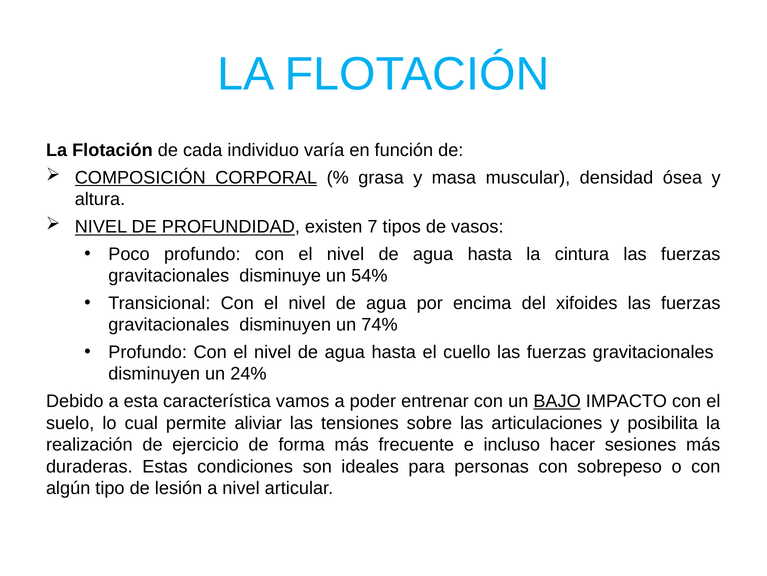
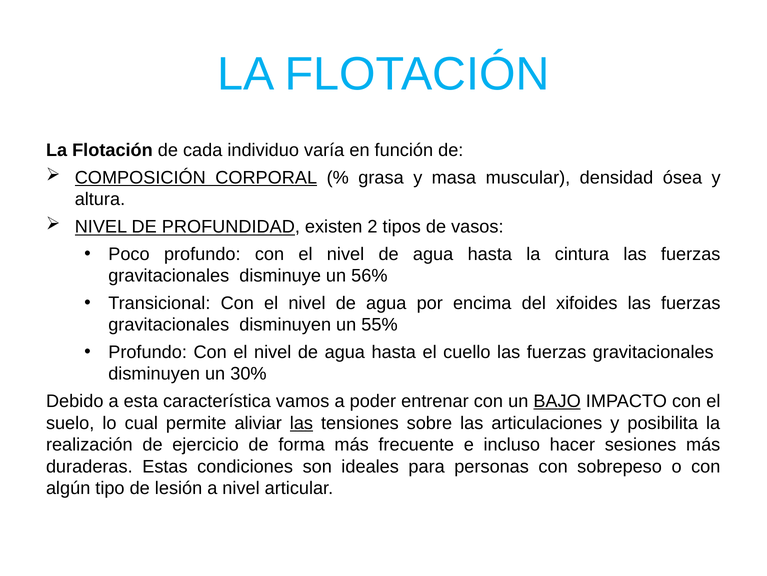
7: 7 -> 2 (373, 226)
54%: 54% -> 56% (369, 275)
74%: 74% -> 55% (379, 324)
24%: 24% -> 30% (248, 374)
las underline: none -> present (301, 423)
